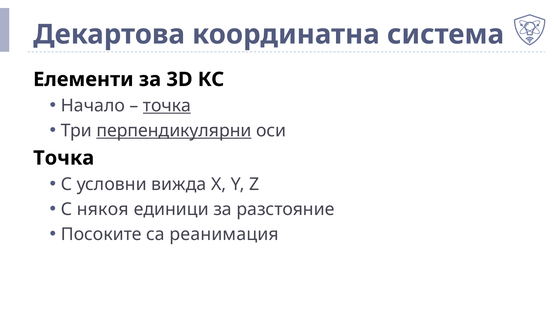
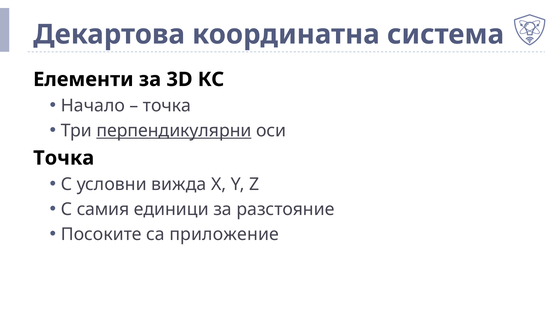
точка underline: present -> none (167, 106)
някоя: някоя -> самия (103, 210)
реанимация: реанимация -> приложение (224, 235)
